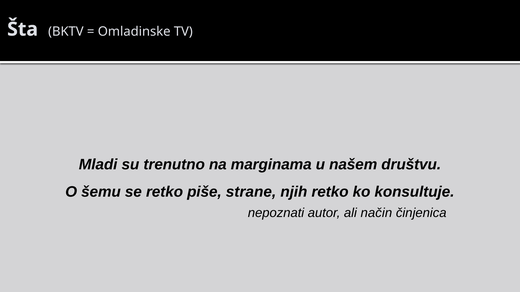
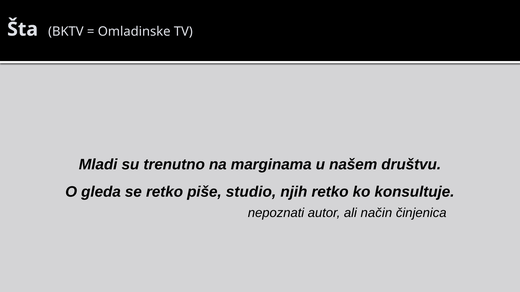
šemu: šemu -> gleda (101, 192)
strane: strane -> studio (251, 192)
